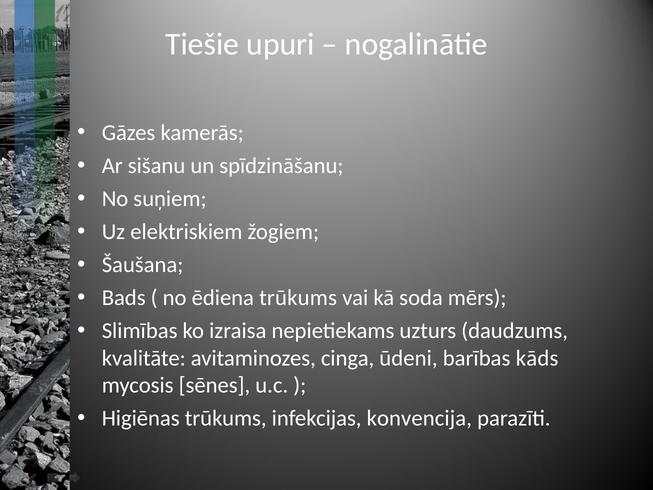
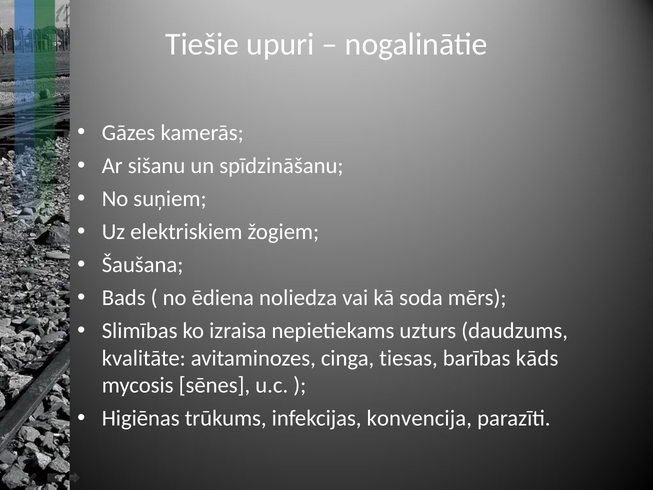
ēdiena trūkums: trūkums -> noliedza (298, 298)
ūdeni: ūdeni -> tiesas (409, 358)
